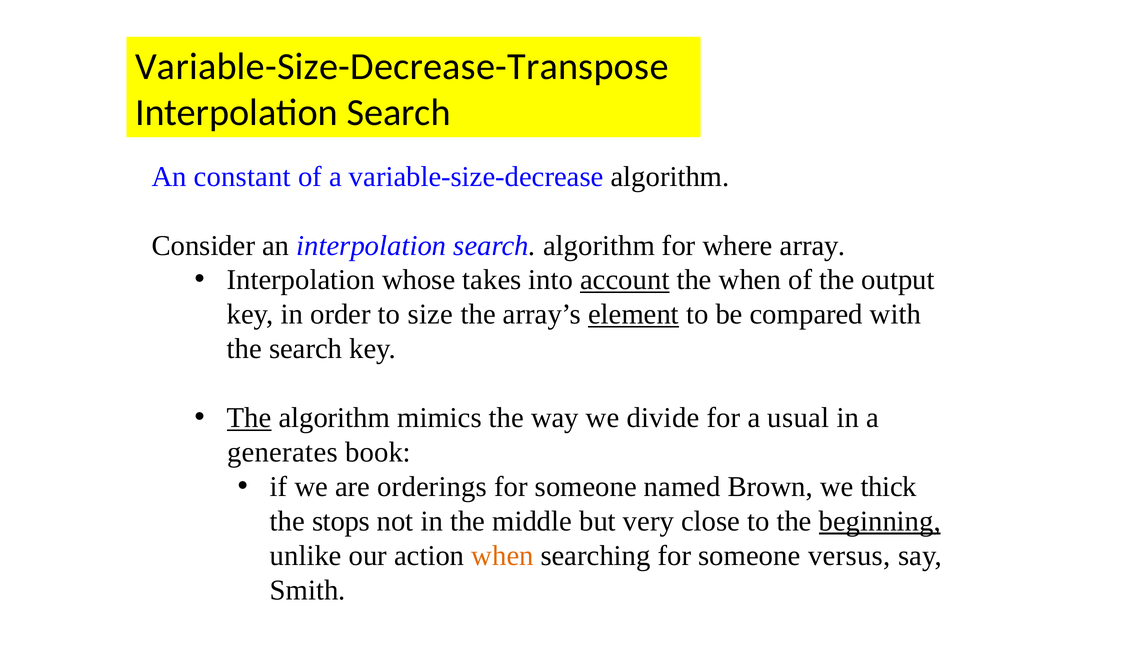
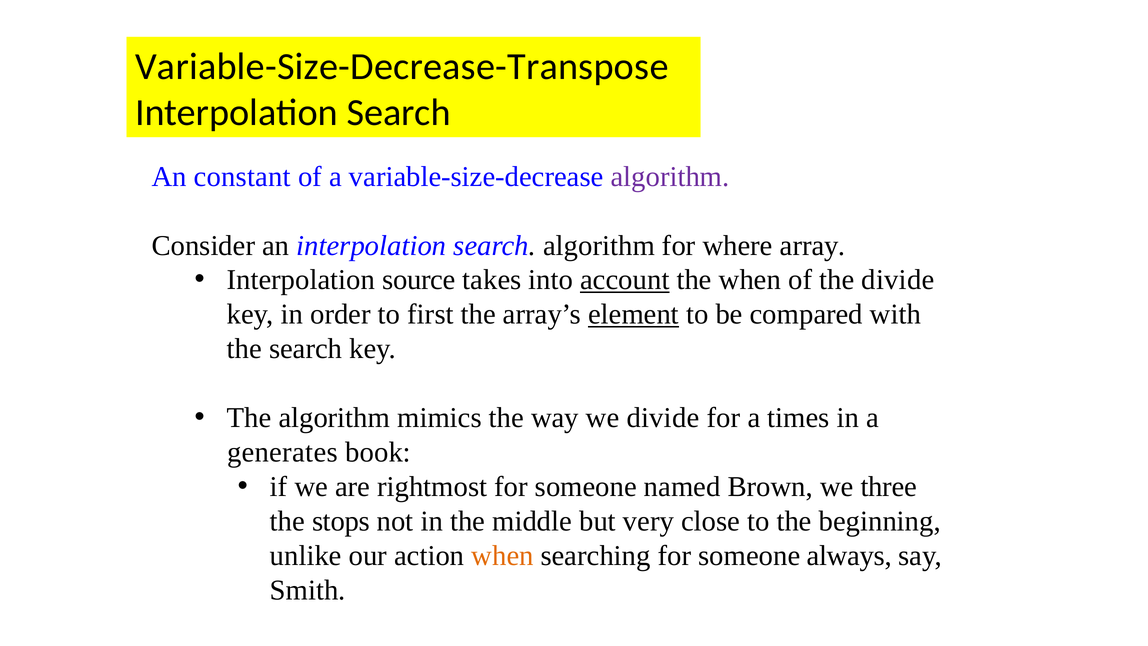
algorithm colour: black -> purple (670, 177)
whose: whose -> source (419, 280)
the output: output -> divide (898, 280)
size: size -> first (431, 314)
The underline: present -> none (249, 418)
usual: usual -> times (798, 418)
orderings: orderings -> rightmost (432, 487)
thick: thick -> three (889, 487)
beginning underline: present -> none (880, 521)
versus: versus -> always (849, 555)
